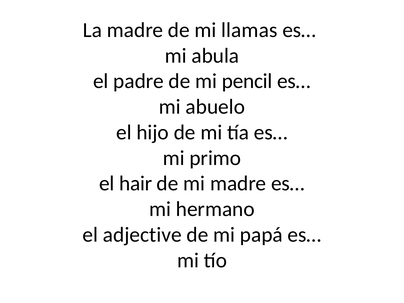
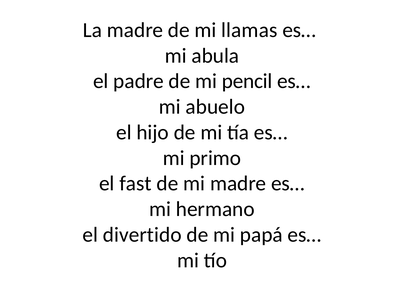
hair: hair -> fast (136, 184)
adjective: adjective -> divertido (142, 235)
